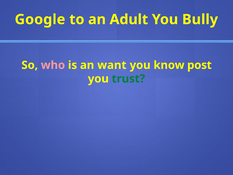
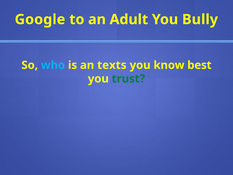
who colour: pink -> light blue (53, 65)
want: want -> texts (112, 65)
post: post -> best (199, 65)
